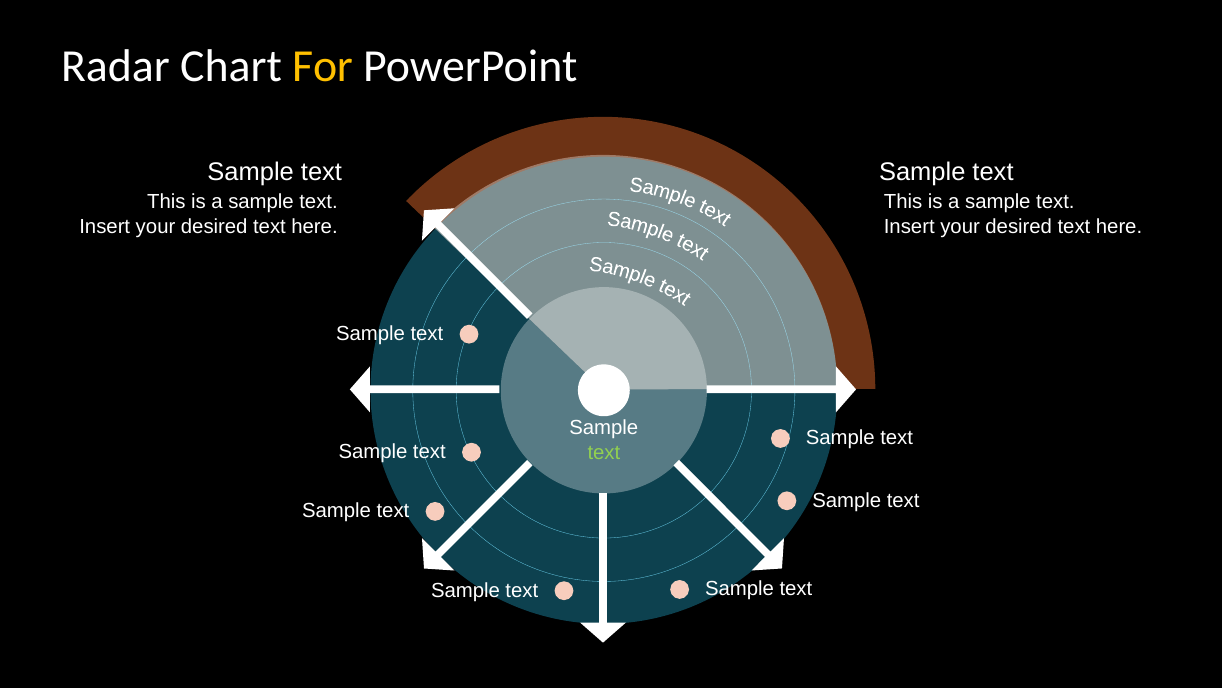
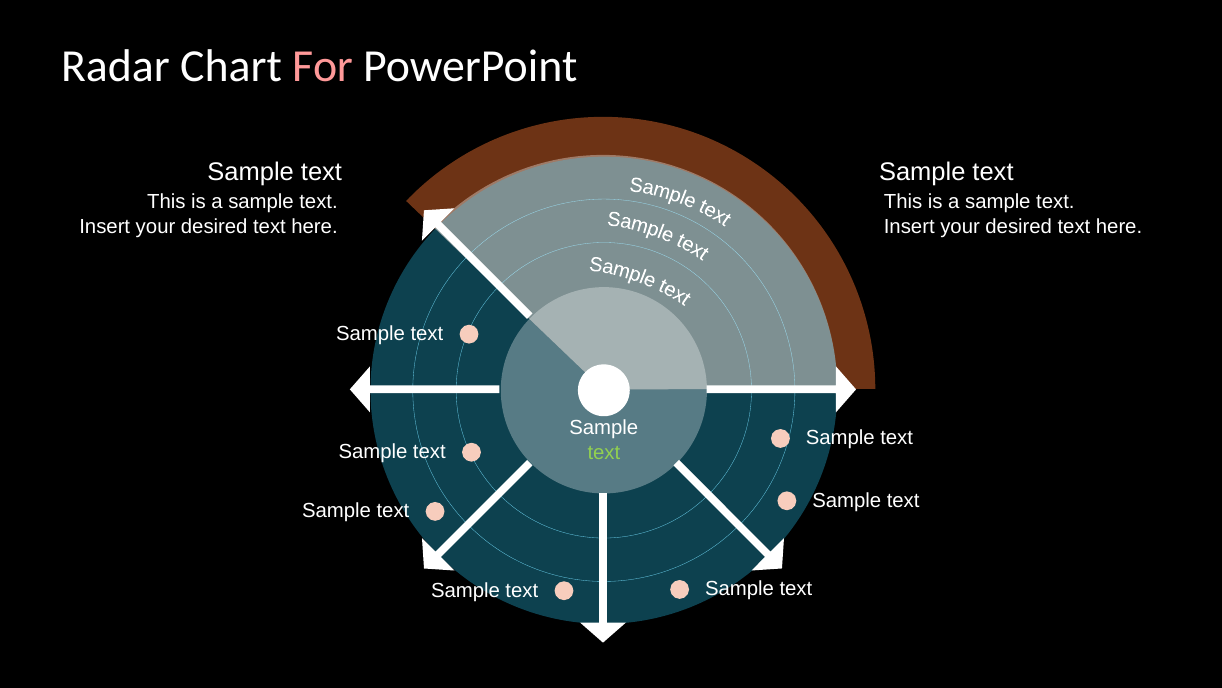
For colour: yellow -> pink (323, 66)
